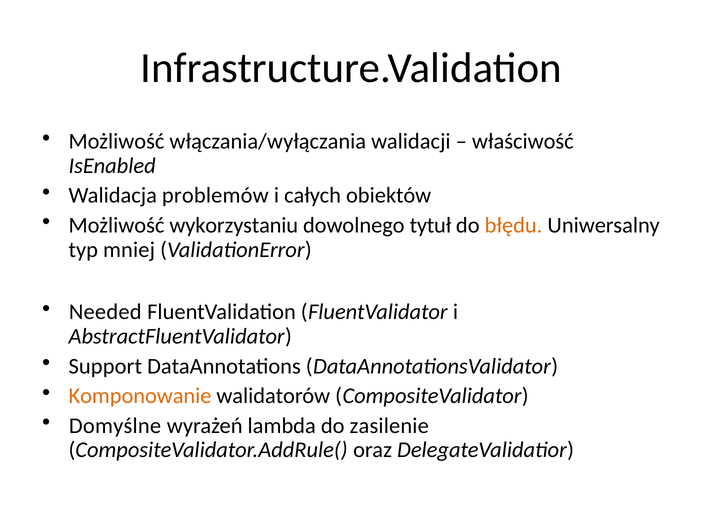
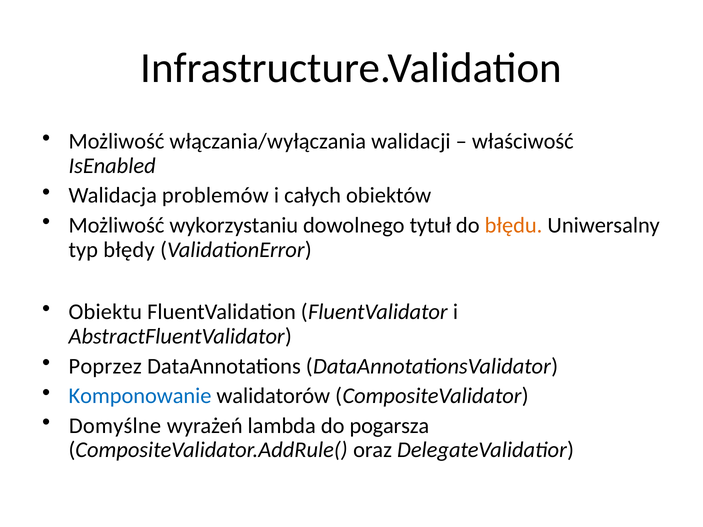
mniej: mniej -> błędy (129, 250)
Needed: Needed -> Obiektu (105, 312)
Support: Support -> Poprzez (105, 366)
Komponowanie colour: orange -> blue (140, 396)
zasilenie: zasilenie -> pogarsza (389, 426)
